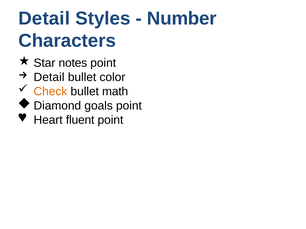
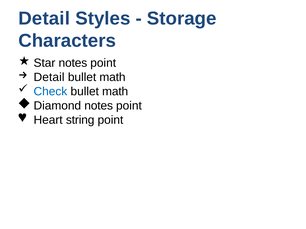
Number: Number -> Storage (182, 18)
color: color -> math (112, 77)
Check colour: orange -> blue (50, 92)
Diamond goals: goals -> notes (99, 106)
fluent: fluent -> string (80, 120)
